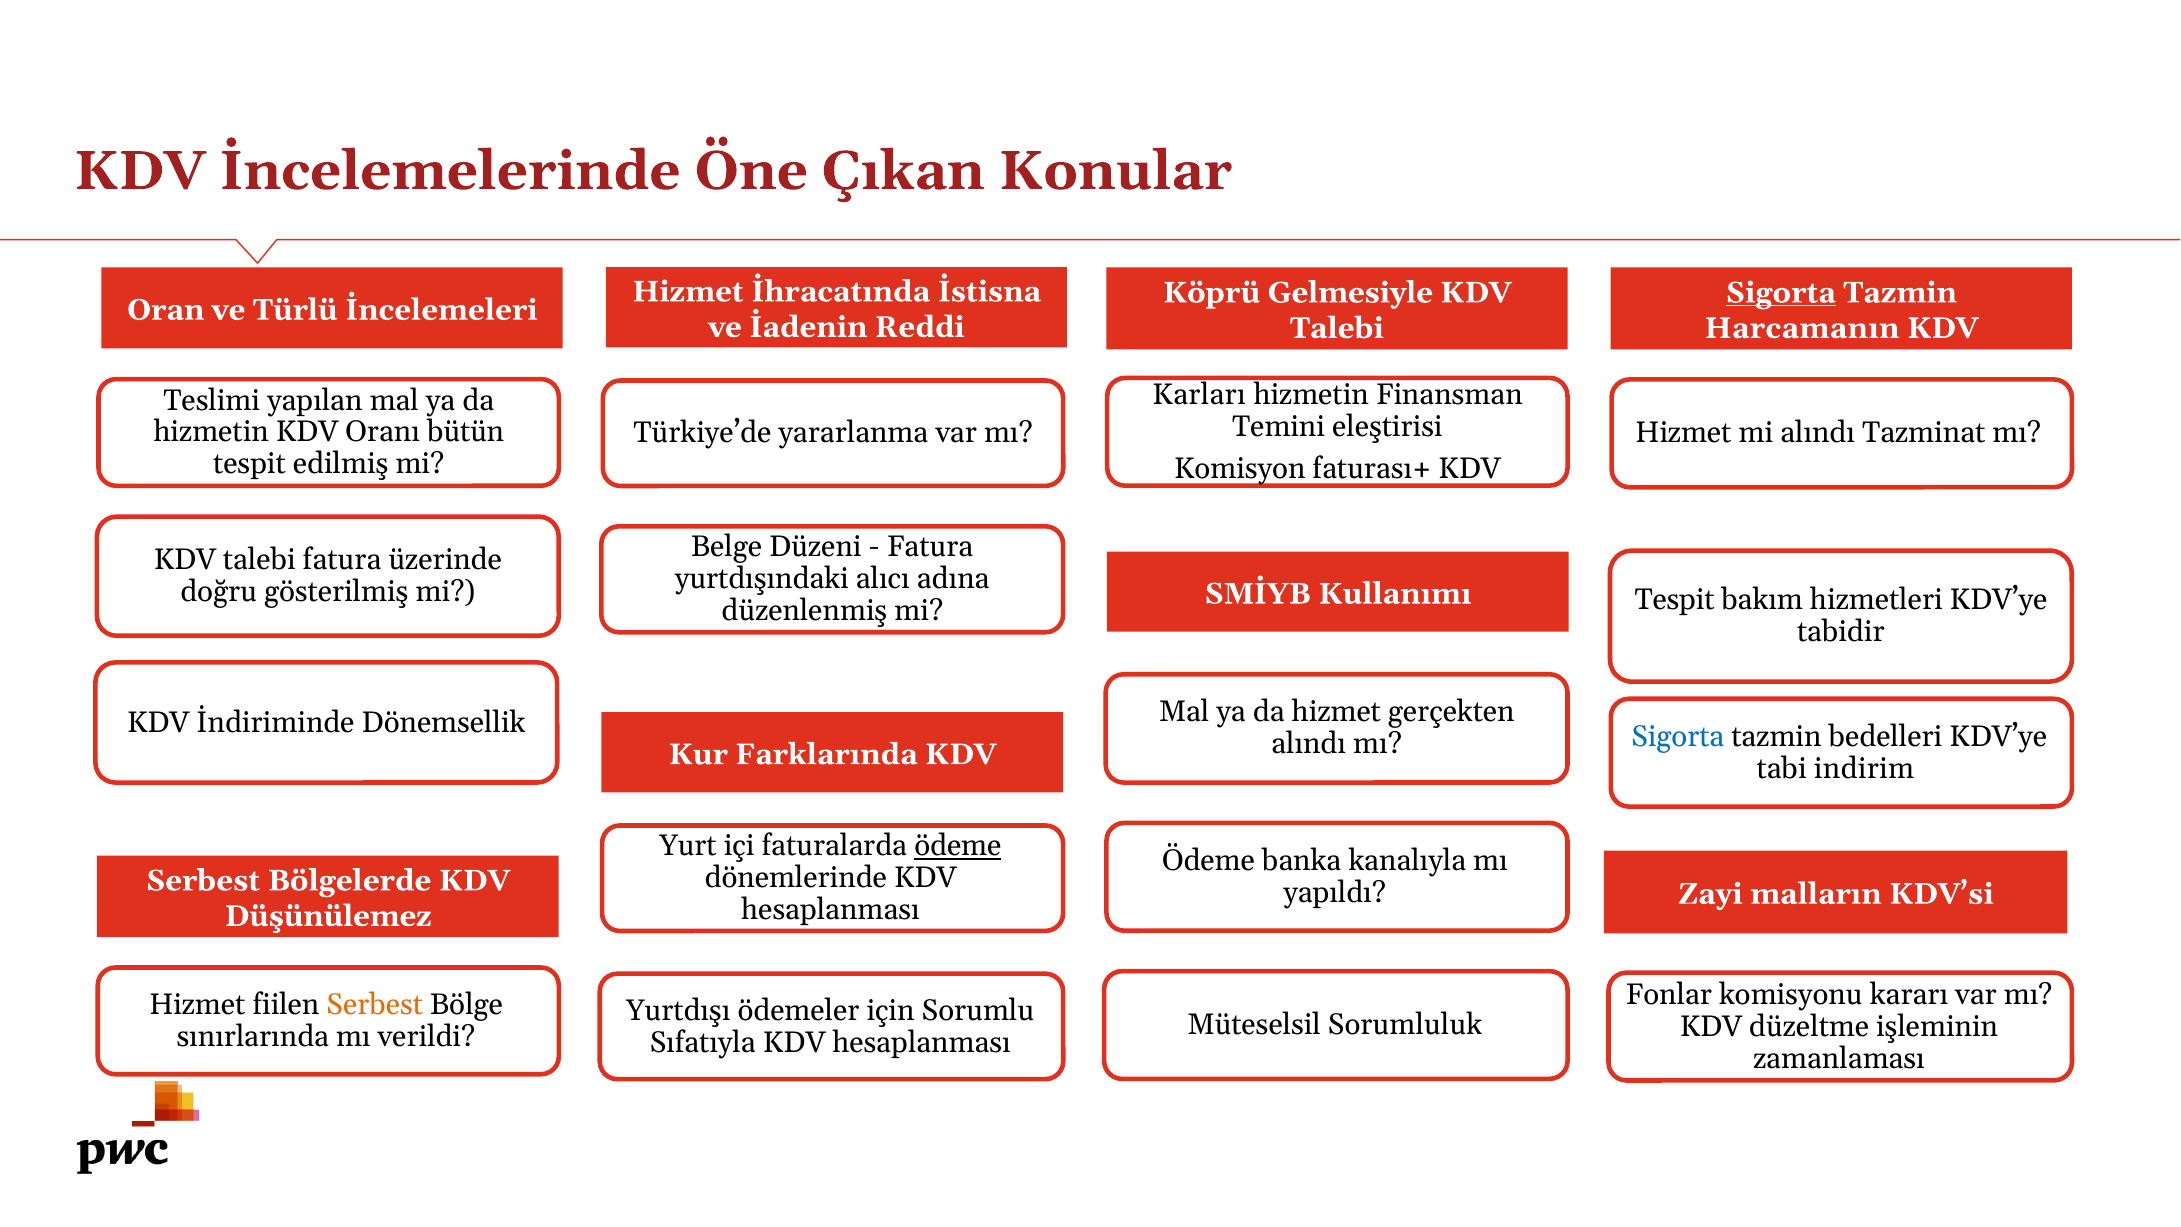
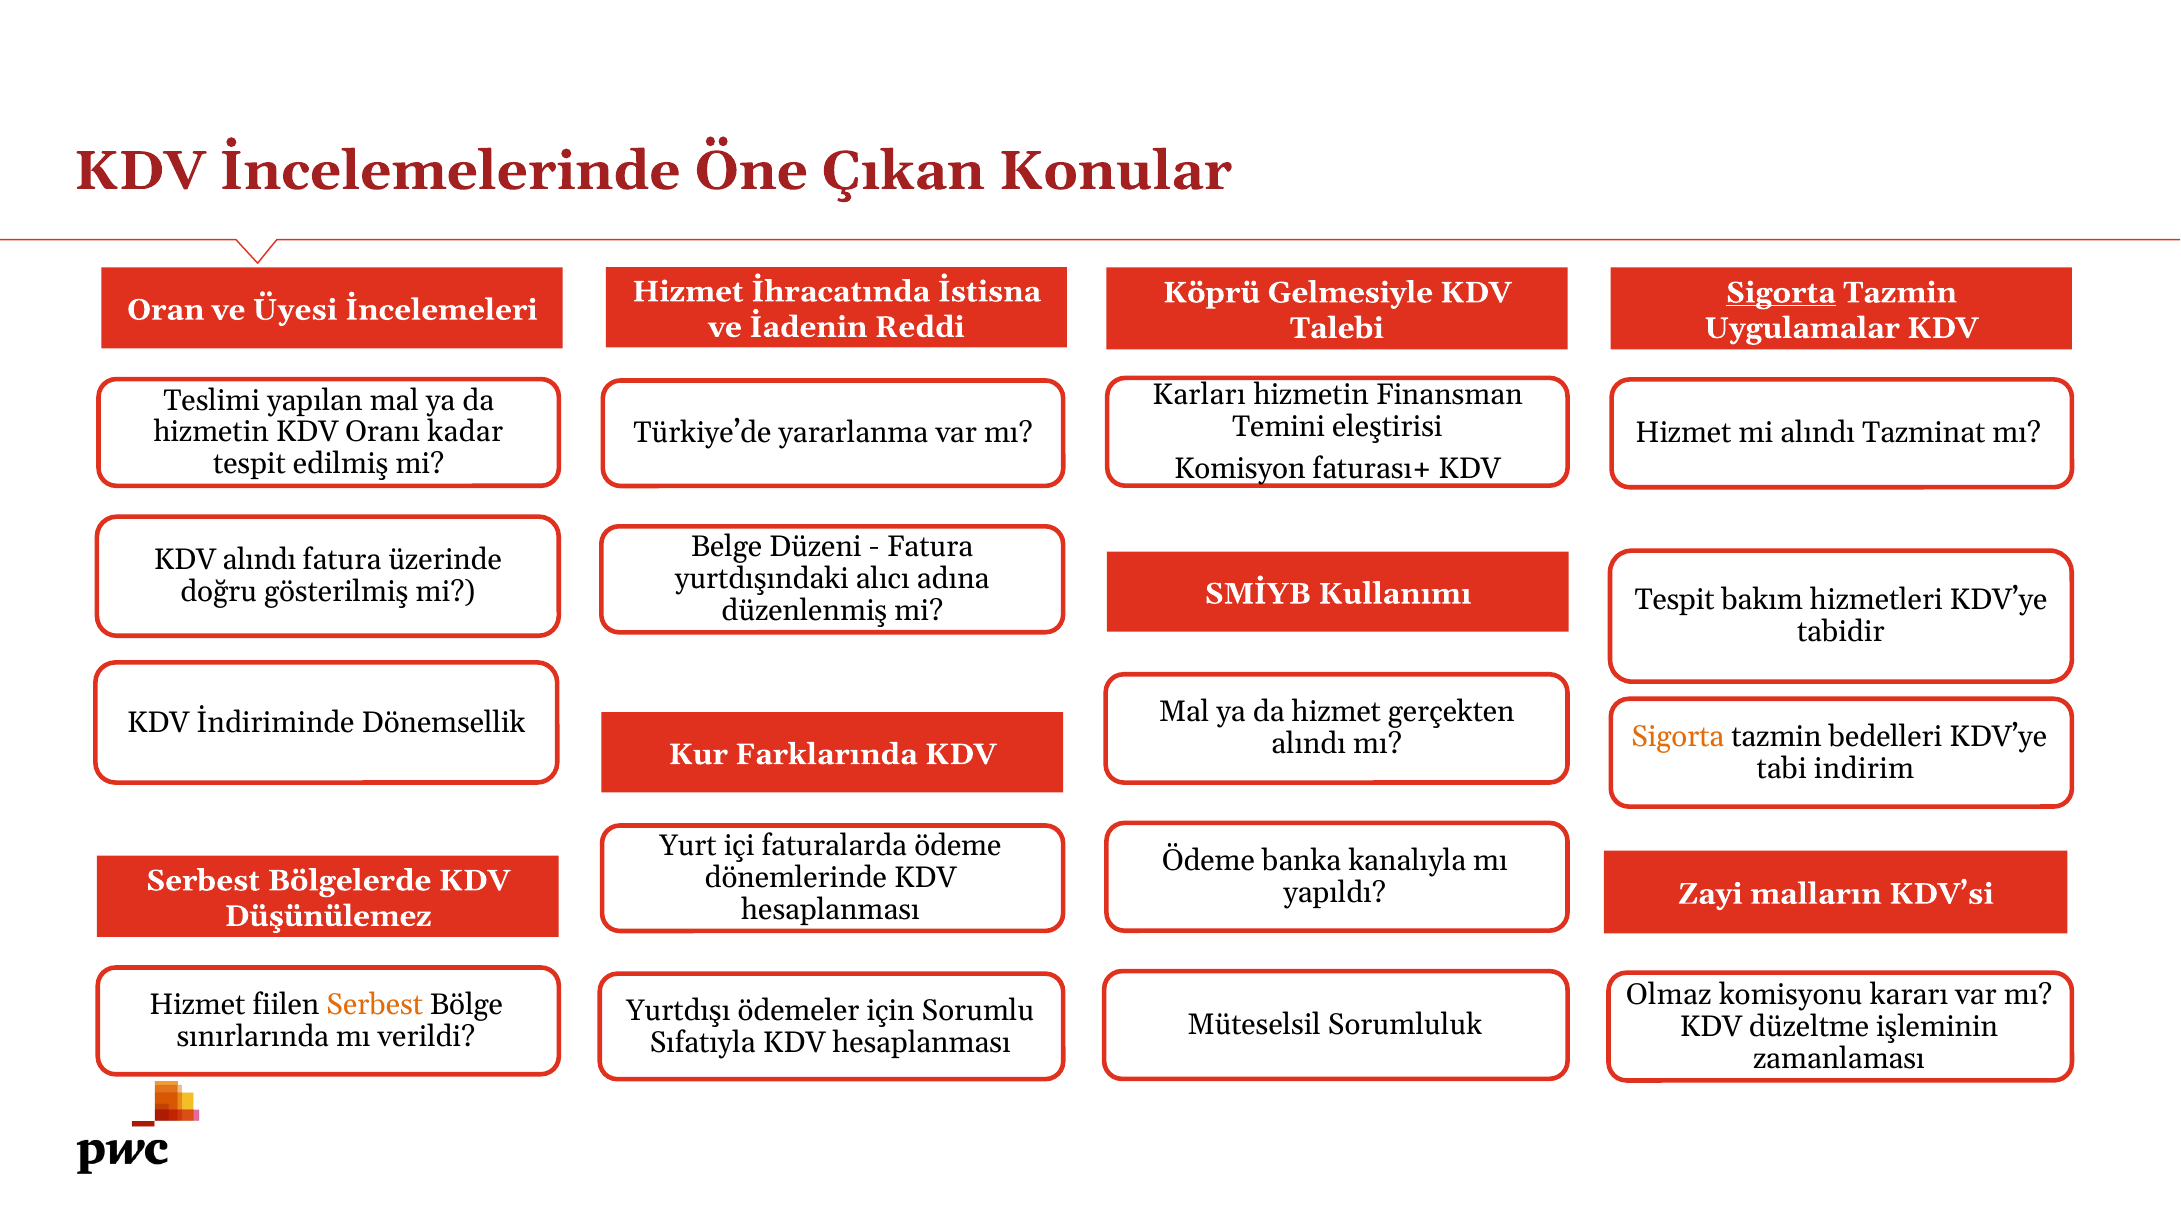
Türlü: Türlü -> Üyesi (295, 310)
Harcamanın: Harcamanın -> Uygulamalar (1802, 328)
bütün: bütün -> kadar (465, 432)
talebi: talebi -> alındı (259, 560)
Sigorta colour: blue -> orange (1678, 737)
ödeme underline: present -> none (958, 846)
Fonlar: Fonlar -> Olmaz (1669, 994)
